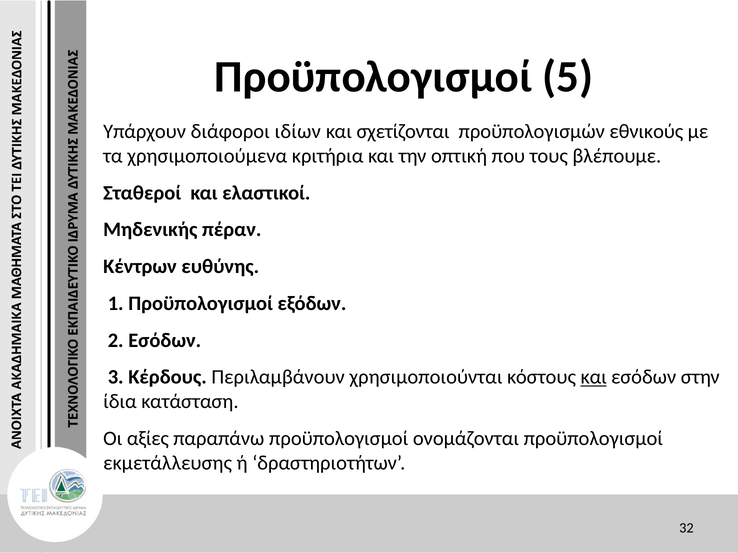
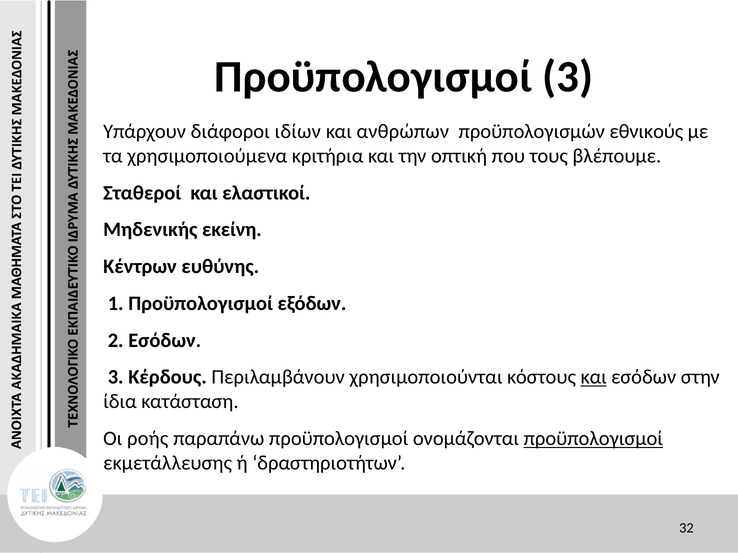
Προϋπολογισμοί 5: 5 -> 3 (568, 77)
σχετίζονται: σχετίζονται -> ανθρώπων (403, 131)
πέραν: πέραν -> εκείνη (232, 230)
αξίες: αξίες -> ροής (148, 439)
προϋπολογισμοί underline: none -> present (593, 439)
